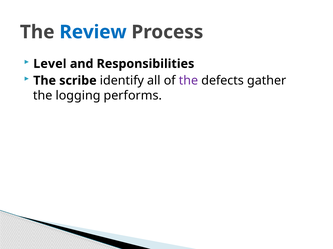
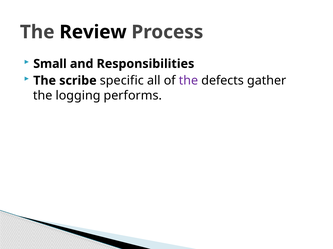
Review colour: blue -> black (93, 32)
Level: Level -> Small (50, 64)
identify: identify -> specific (122, 81)
